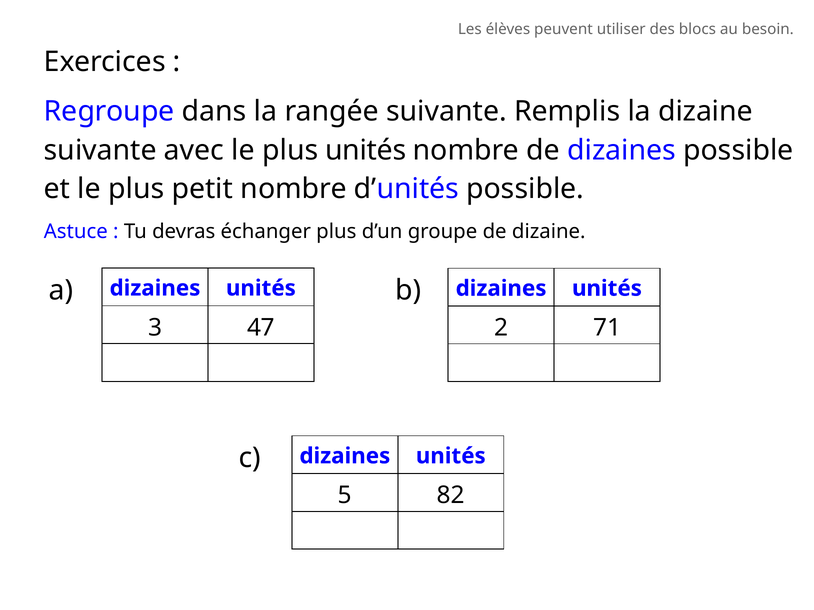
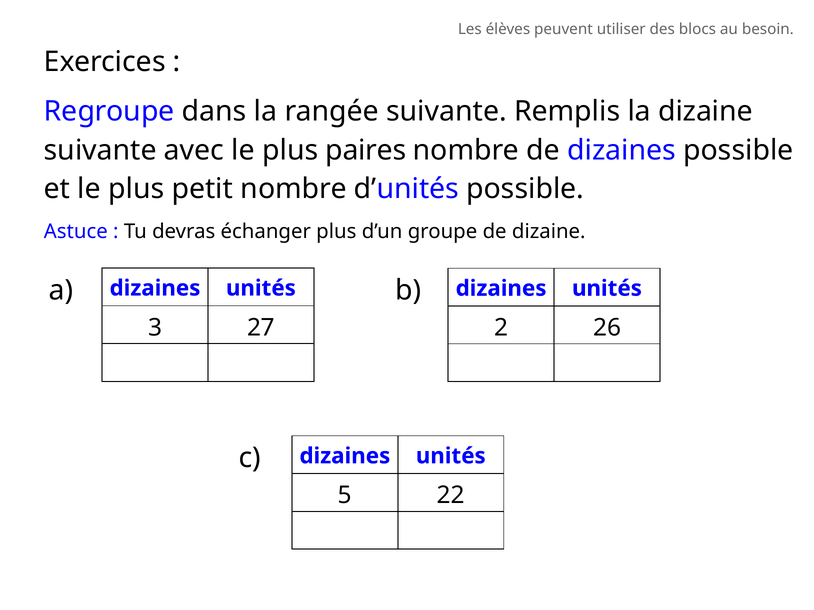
plus unités: unités -> paires (366, 150)
47: 47 -> 27 (261, 328)
71: 71 -> 26 (607, 328)
82: 82 -> 22 (451, 496)
